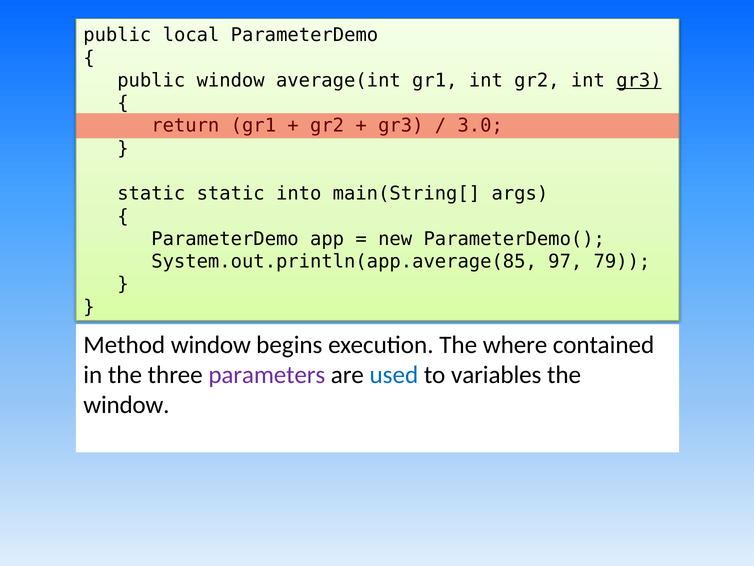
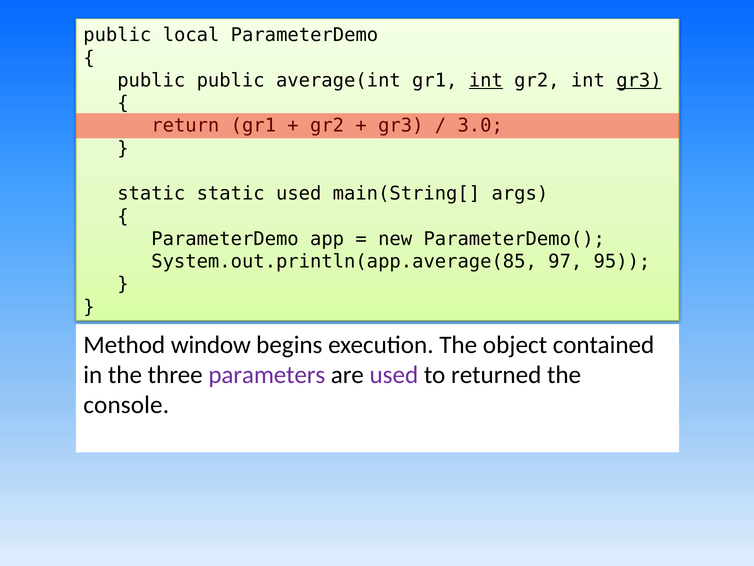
public window: window -> public (231, 80)
int underline: none -> present (486, 80)
static into: into -> used (299, 194)
79: 79 -> 95 (622, 261)
where: where -> object (515, 344)
used colour: blue -> purple (394, 375)
variables: variables -> returned (496, 375)
window: window -> console (126, 405)
